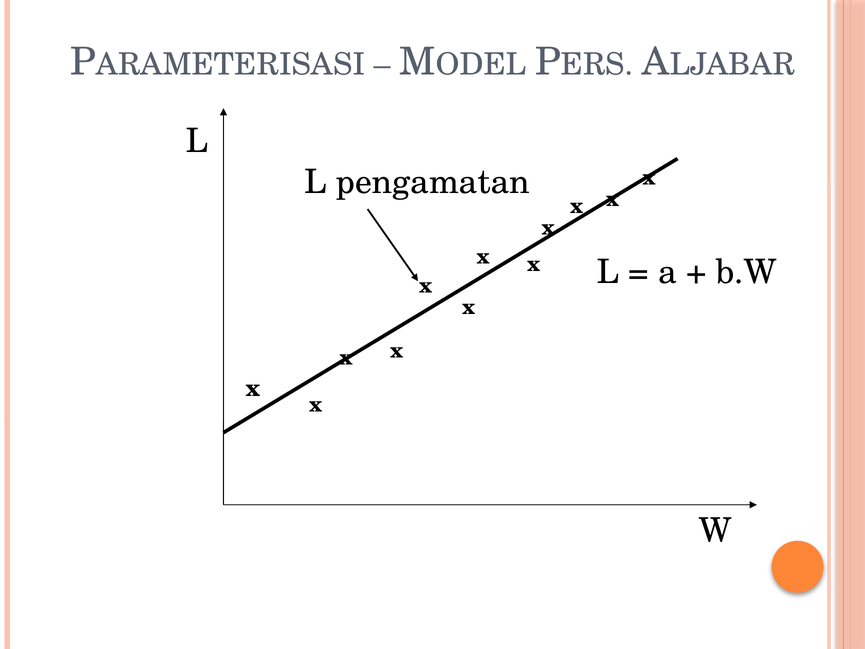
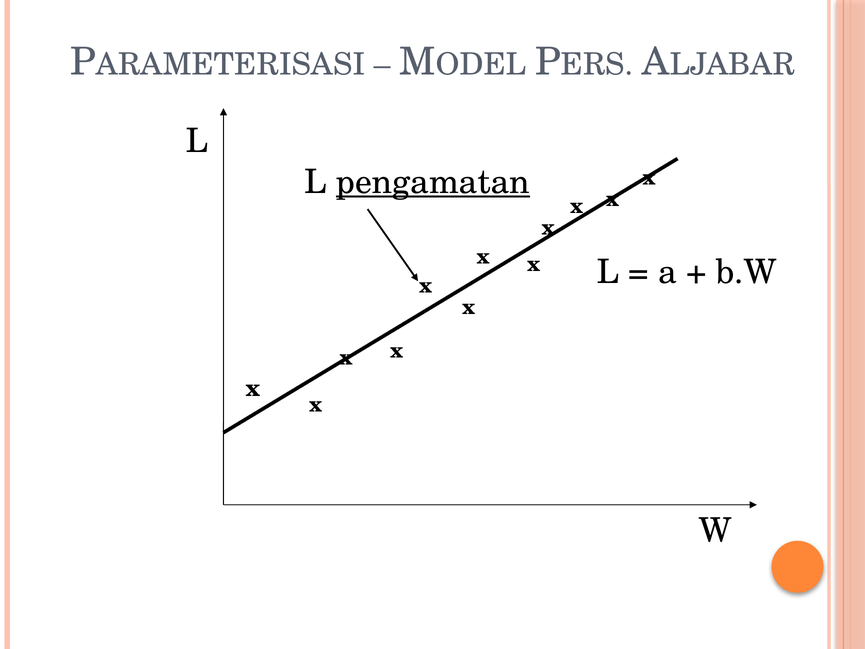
pengamatan underline: none -> present (433, 182)
